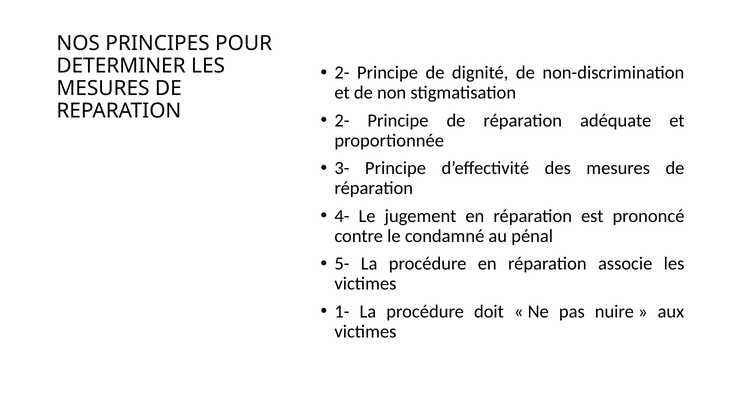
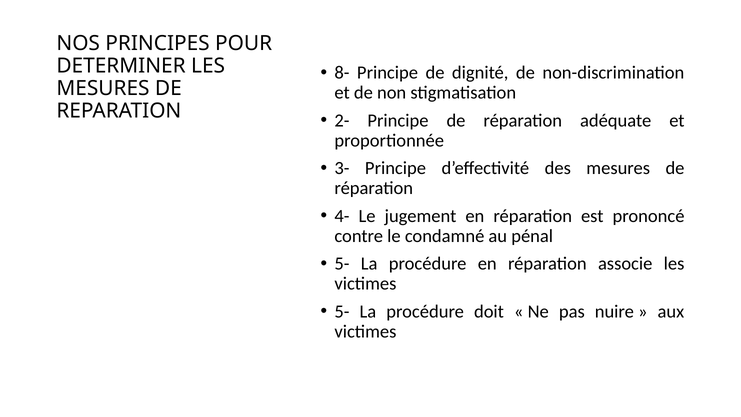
2-: 2- -> 8- (342, 73)
1-: 1- -> 5- (342, 311)
